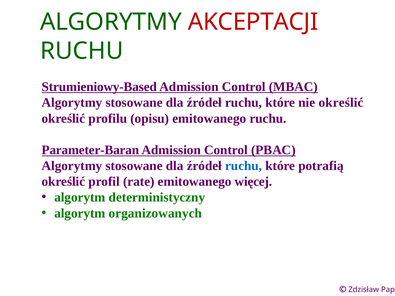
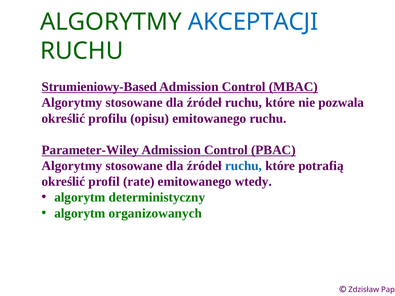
AKCEPTACJI colour: red -> blue (253, 22)
nie określić: określić -> pozwala (341, 103)
Parameter-Baran: Parameter-Baran -> Parameter-Wiley (90, 150)
więcej: więcej -> wtedy (253, 182)
